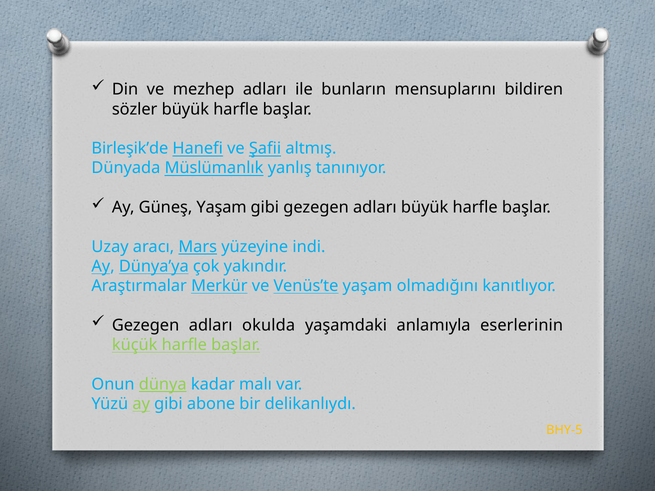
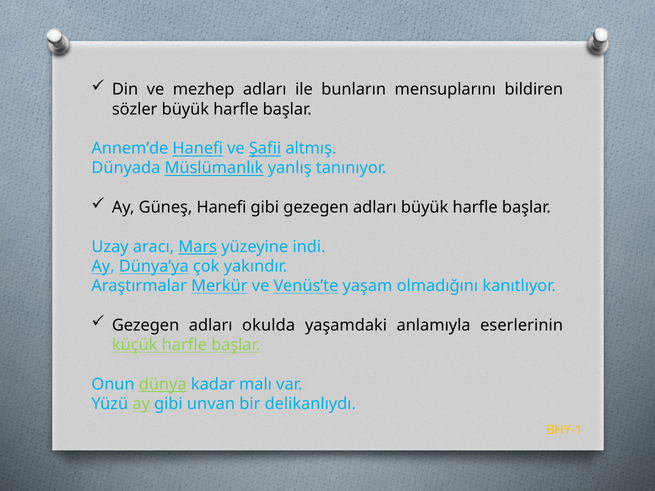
Birleşik’de: Birleşik’de -> Annem’de (130, 149)
Güneş Yaşam: Yaşam -> Hanefi (222, 207)
abone: abone -> unvan (211, 404)
BHY-5: BHY-5 -> BHY-1 (564, 430)
